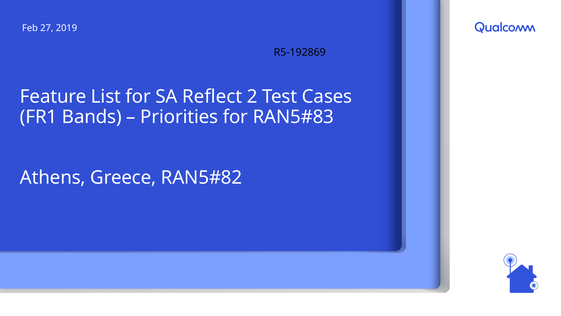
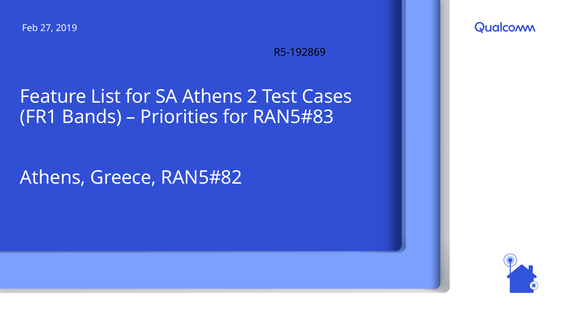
SA Reflect: Reflect -> Athens (212, 97)
